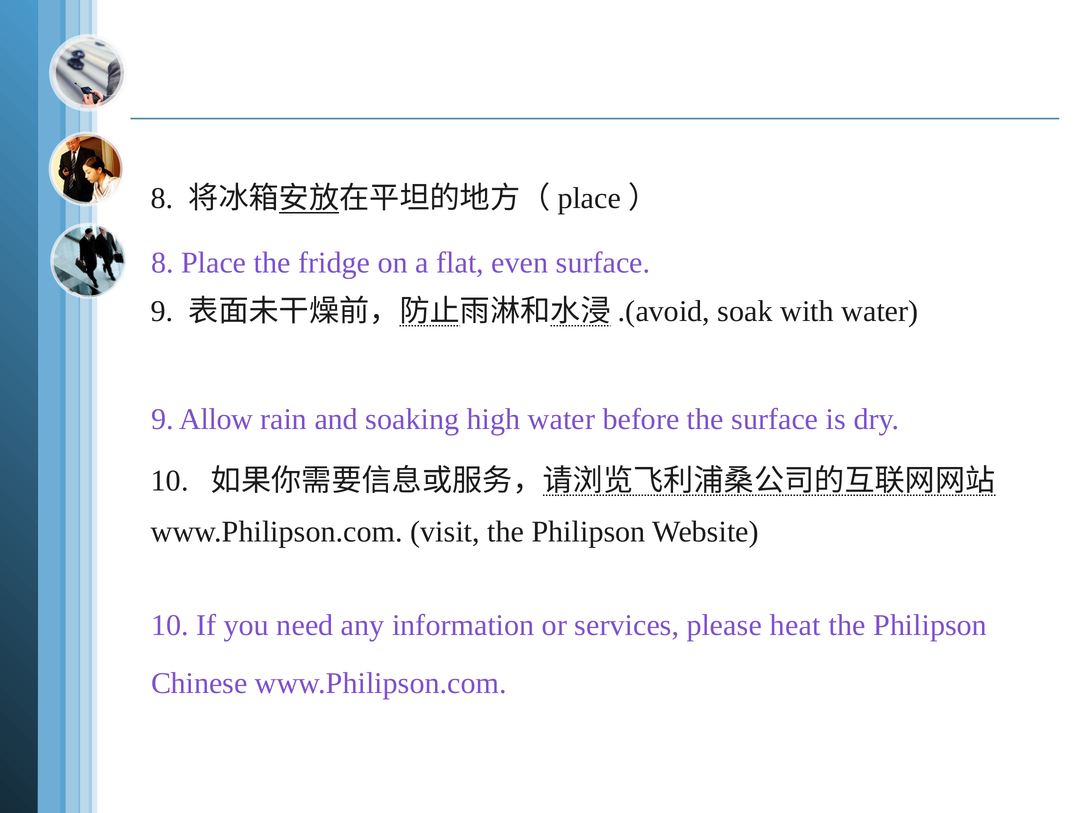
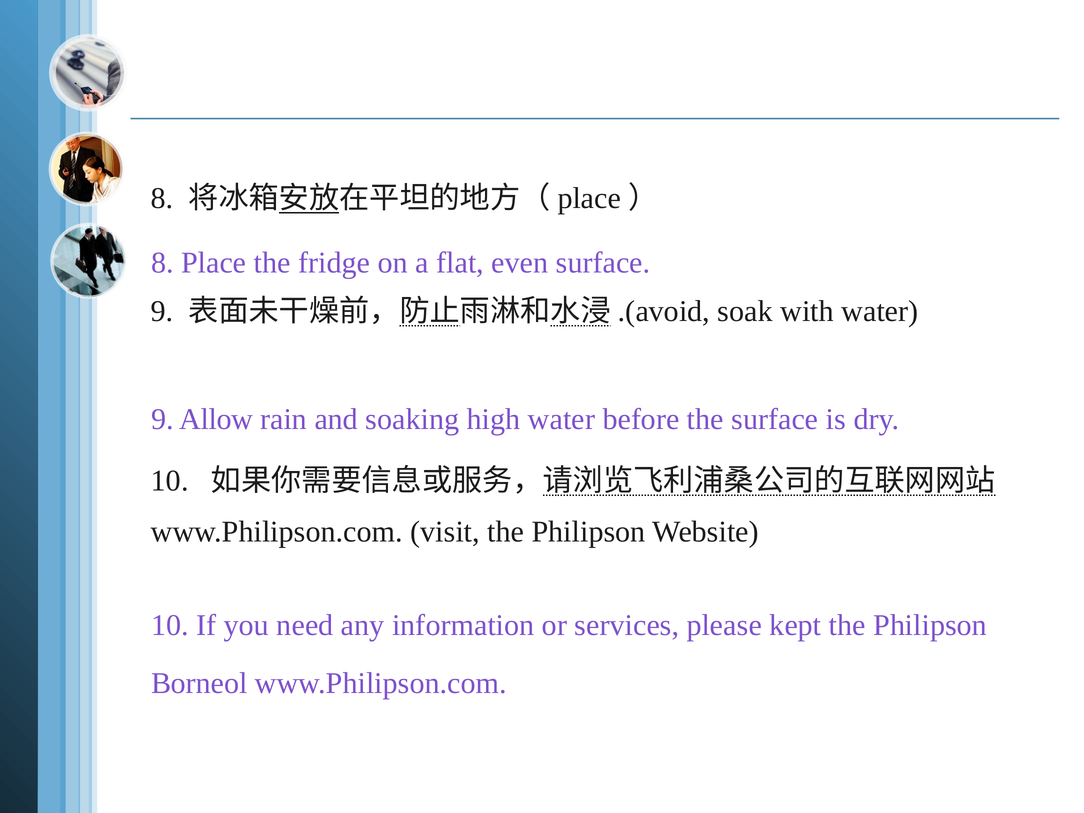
heat: heat -> kept (795, 625)
Chinese: Chinese -> Borneol (199, 683)
